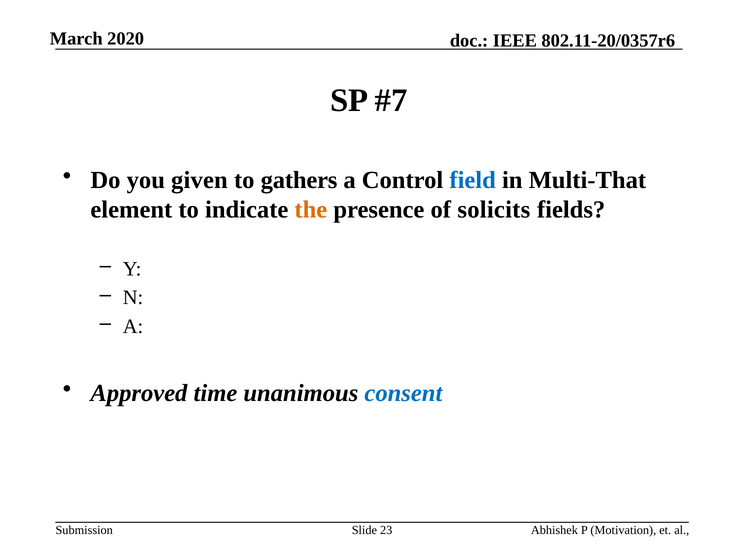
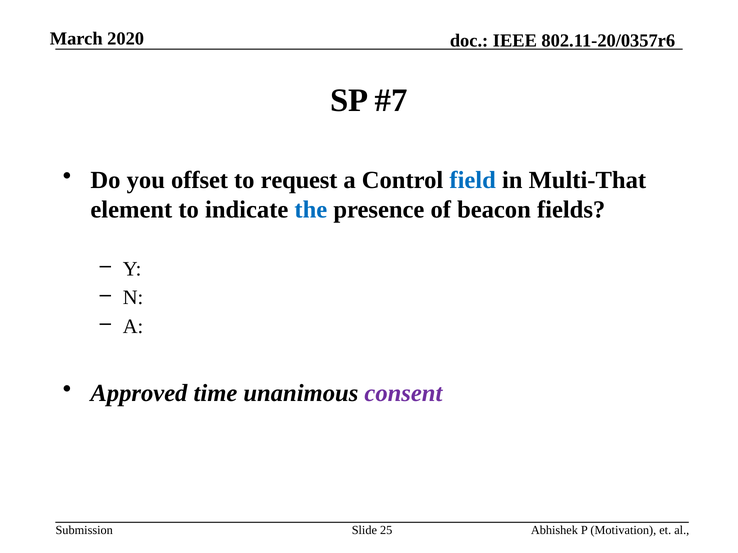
given: given -> offset (200, 180)
gathers: gathers -> request (299, 180)
the colour: orange -> blue (311, 210)
solicits: solicits -> beacon (494, 210)
consent colour: blue -> purple (403, 393)
23: 23 -> 25 (386, 531)
